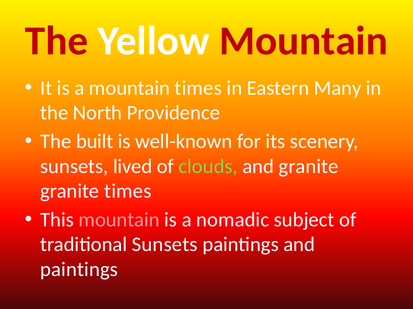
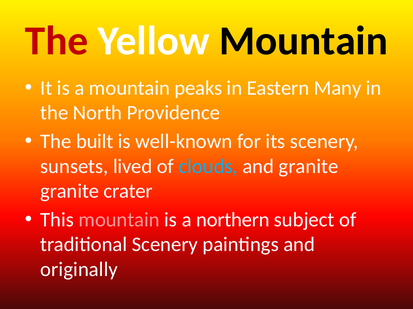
Mountain colour: red -> black (303, 41)
mountain times: times -> peaks (198, 88)
clouds colour: light green -> light blue (208, 167)
granite times: times -> crater (128, 191)
nomadic: nomadic -> northern (233, 220)
traditional Sunsets: Sunsets -> Scenery (165, 245)
paintings: paintings -> originally (79, 270)
